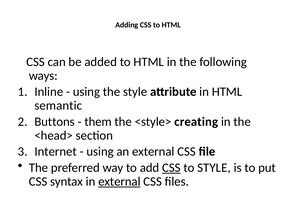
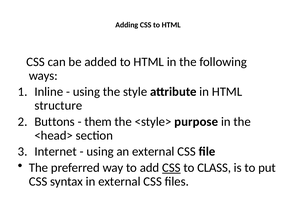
semantic: semantic -> structure (58, 106)
creating: creating -> purpose (196, 122)
to STYLE: STYLE -> CLASS (214, 168)
external underline: present -> none (119, 181)
